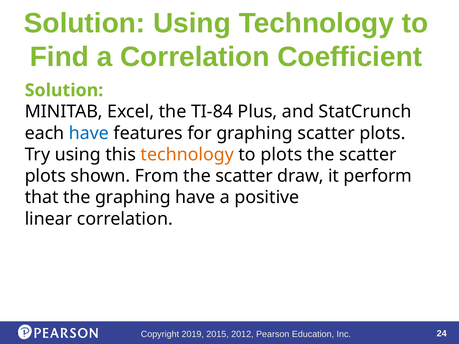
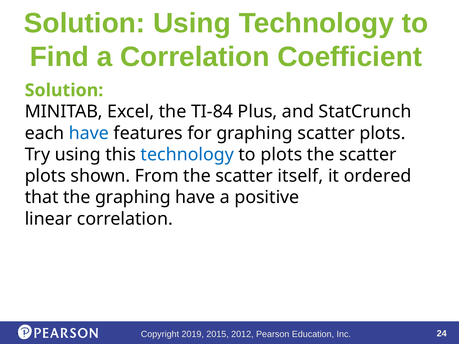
technology colour: orange -> blue (187, 155)
draw: draw -> itself (300, 176)
perform: perform -> ordered (378, 176)
